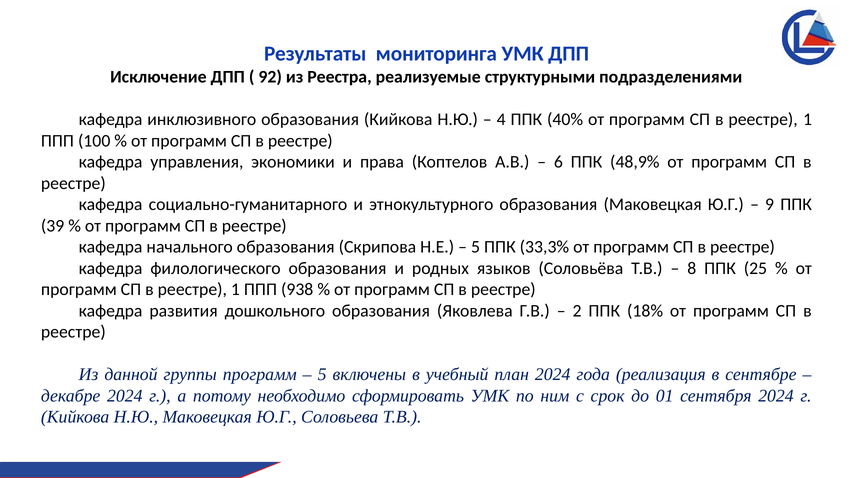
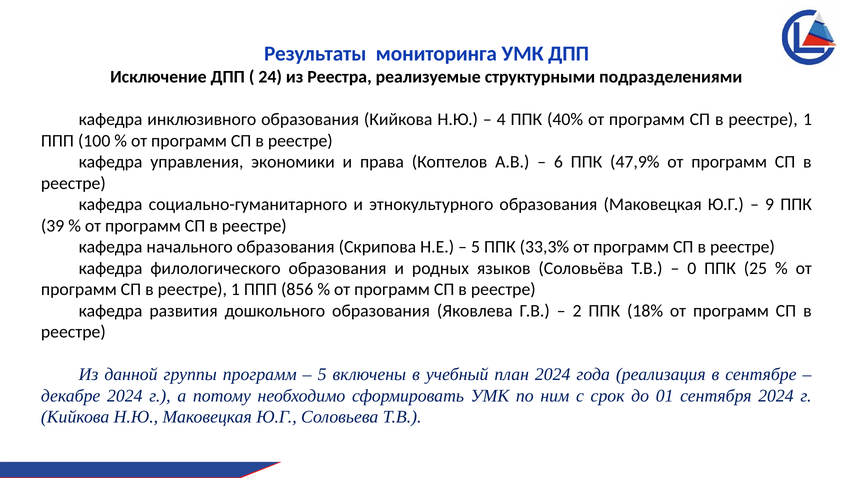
92: 92 -> 24 (270, 77)
48,9%: 48,9% -> 47,9% (635, 162)
8: 8 -> 0 (692, 268)
938: 938 -> 856 (297, 290)
